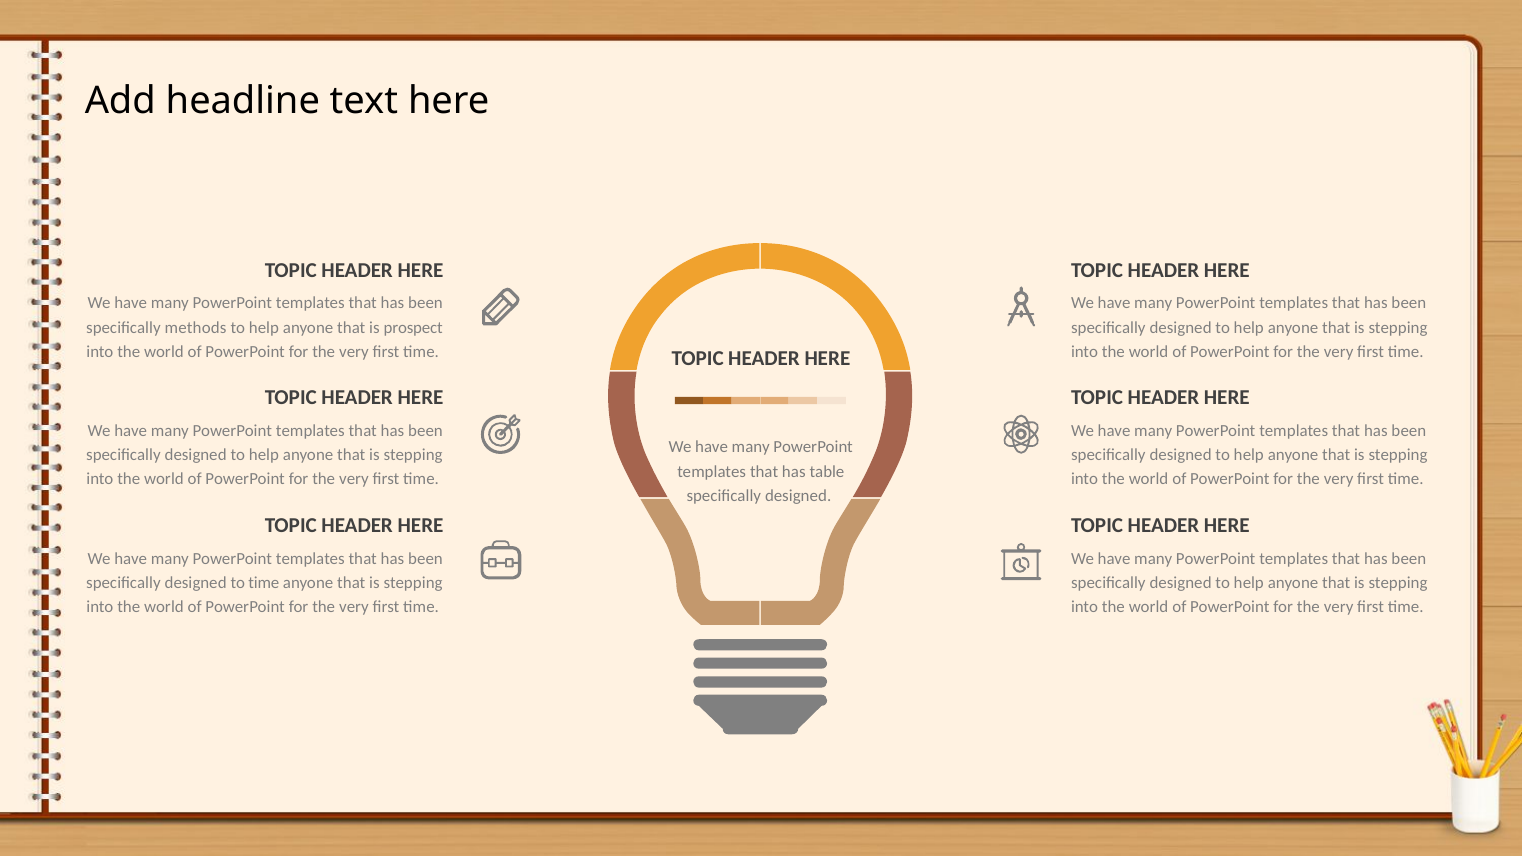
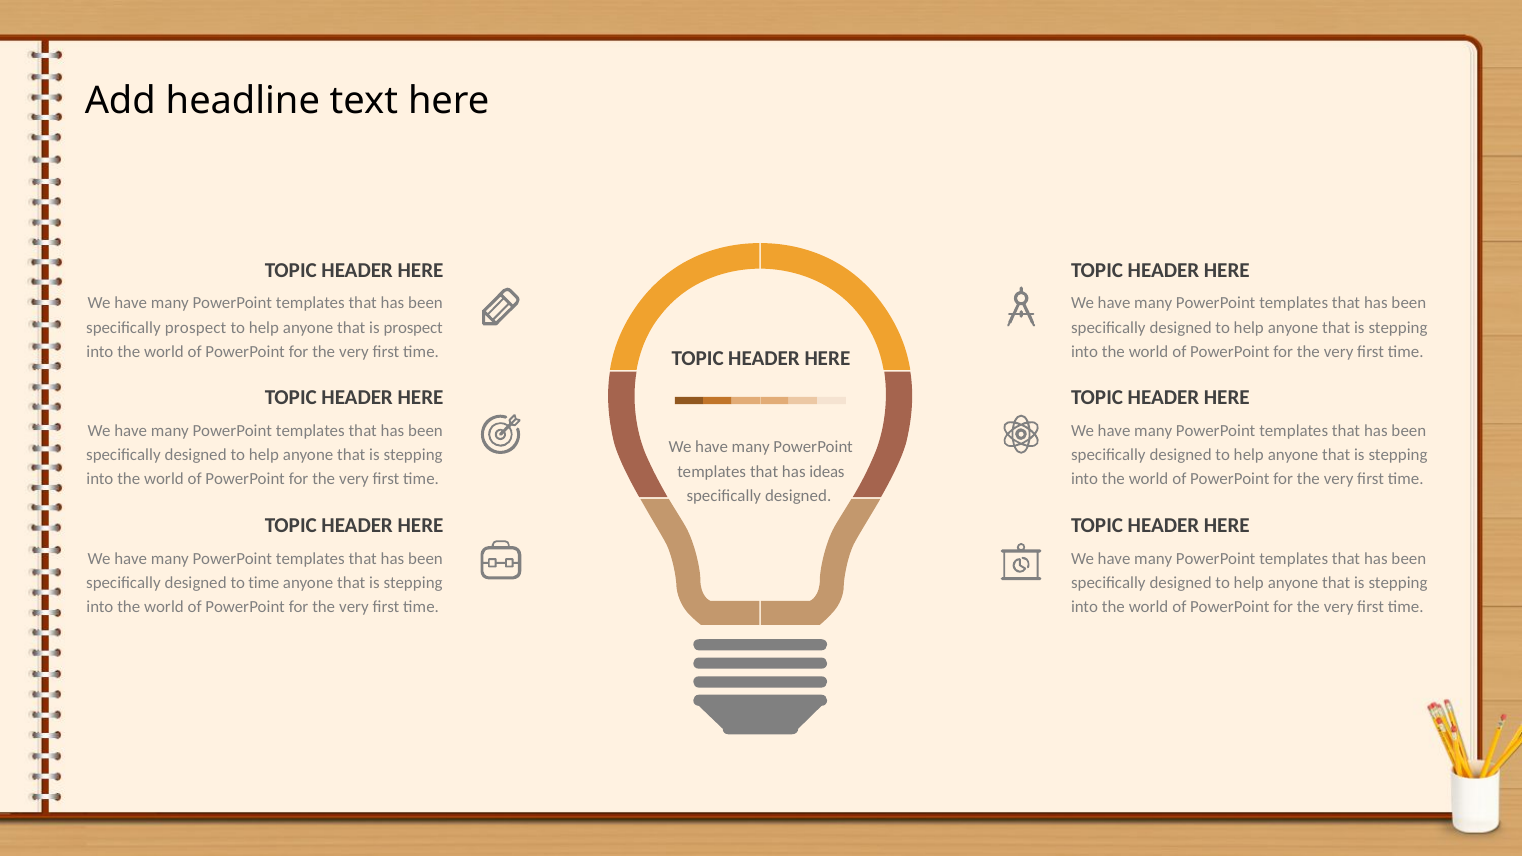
specifically methods: methods -> prospect (196, 328)
table: table -> ideas (827, 472)
